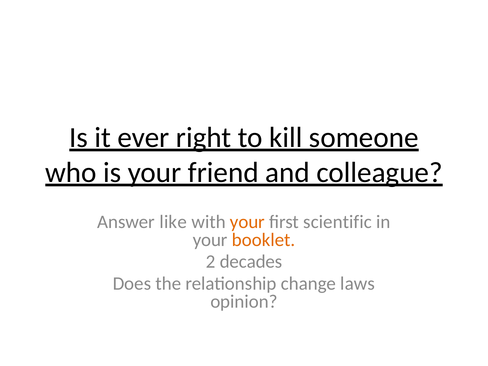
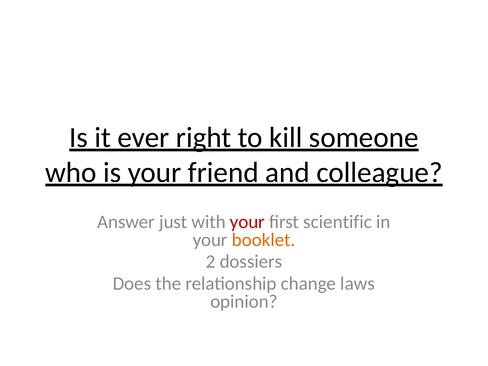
like: like -> just (173, 222)
your colour: orange -> red (247, 222)
decades: decades -> dossiers (251, 262)
